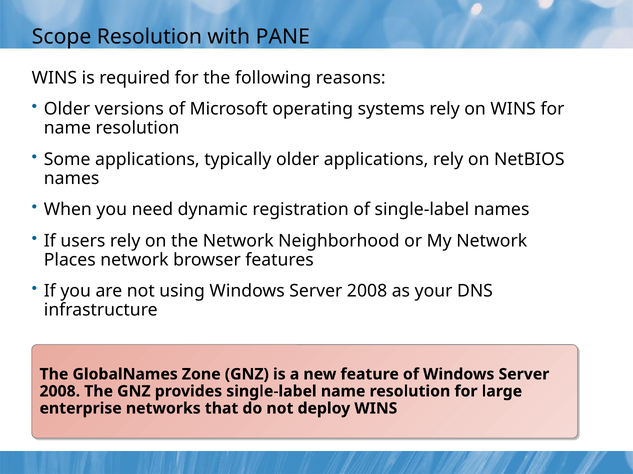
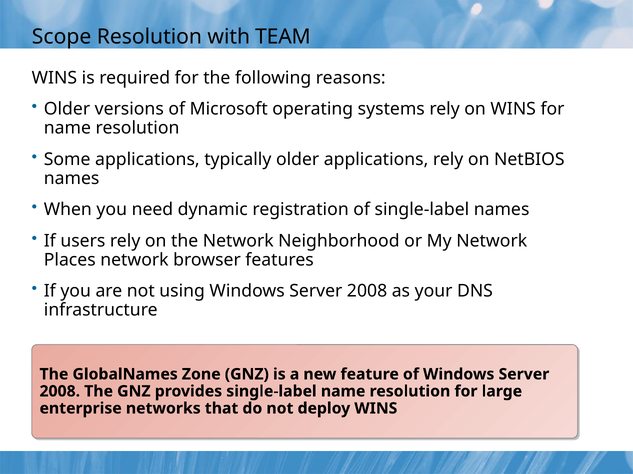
PANE: PANE -> TEAM (283, 37)
